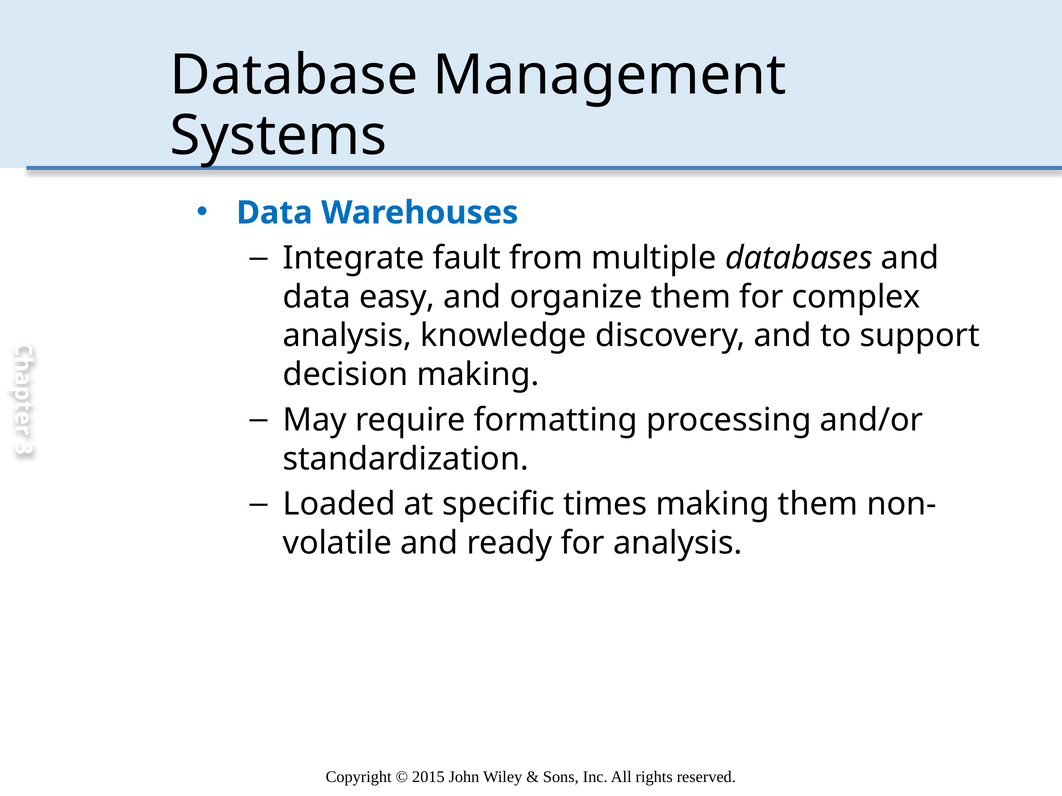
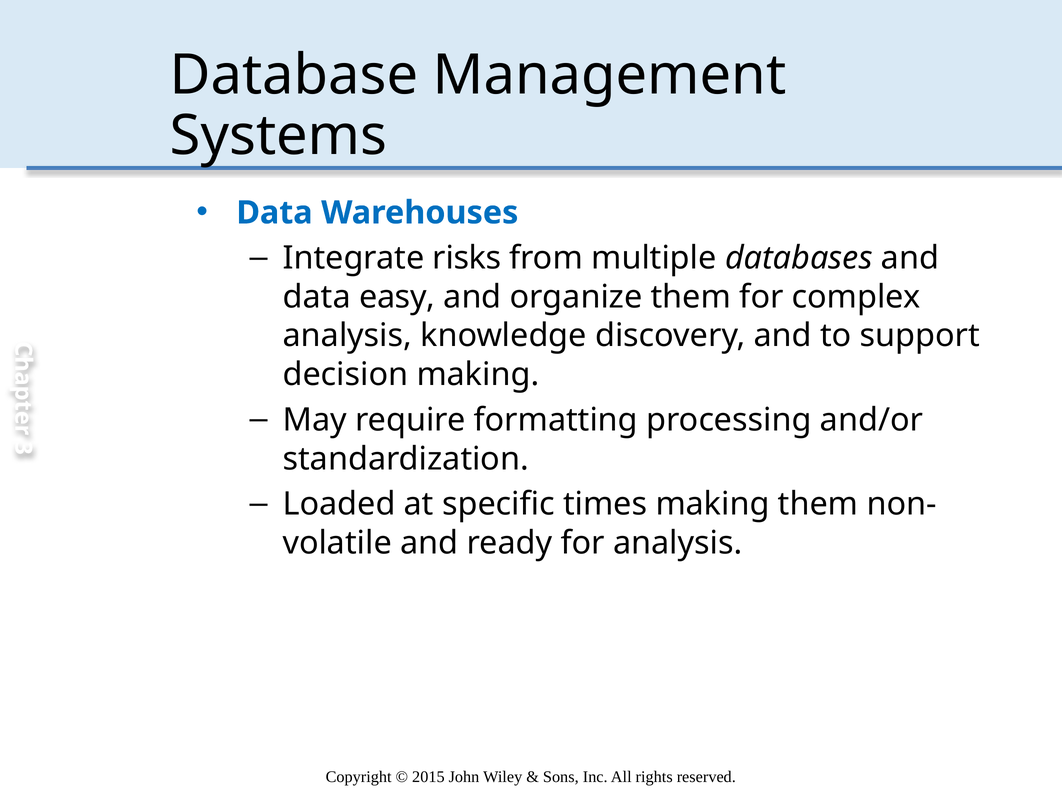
fault: fault -> risks (467, 258)
